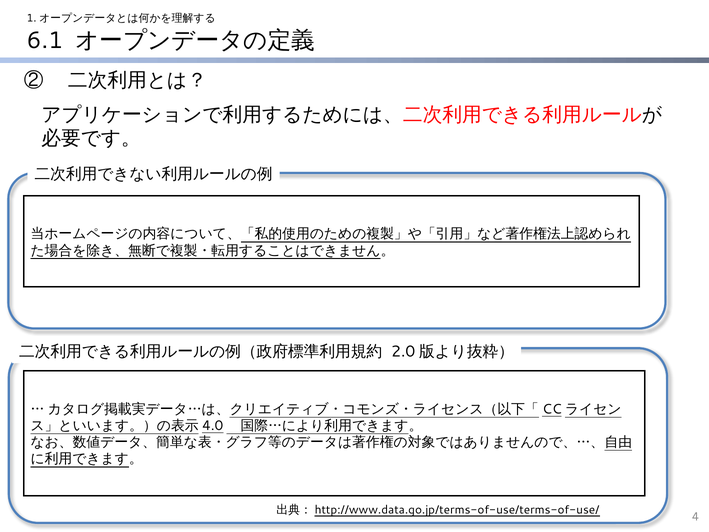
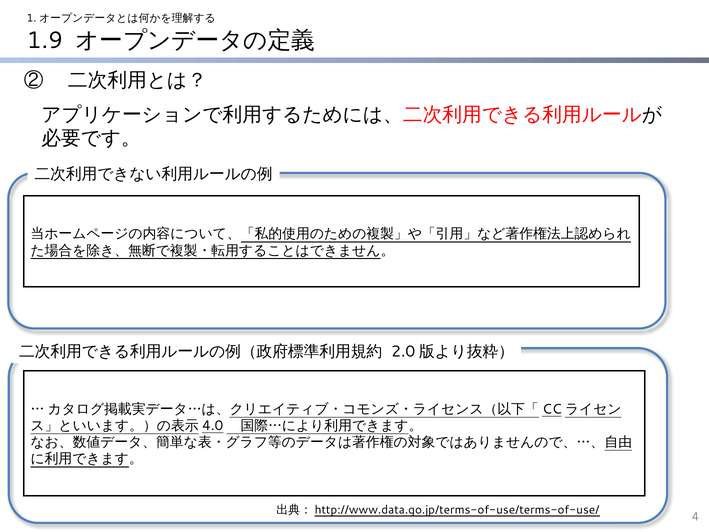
6.1: 6.1 -> 1.9 (45, 41)
